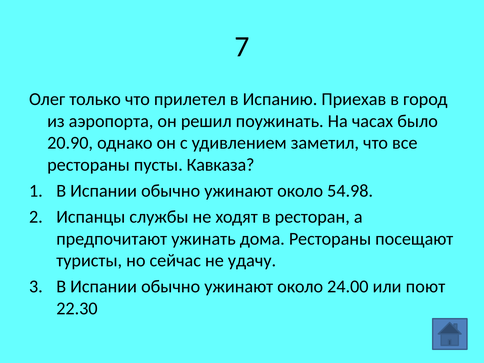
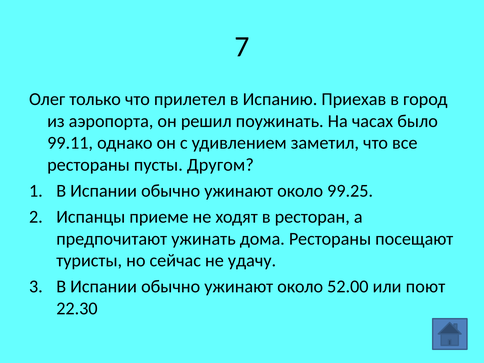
20.90: 20.90 -> 99.11 (70, 143)
Кавказа: Кавказа -> Другом (220, 165)
54.98: 54.98 -> 99.25 (350, 191)
службы: службы -> приеме (159, 217)
24.00: 24.00 -> 52.00 (348, 287)
